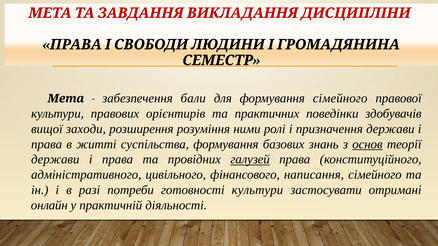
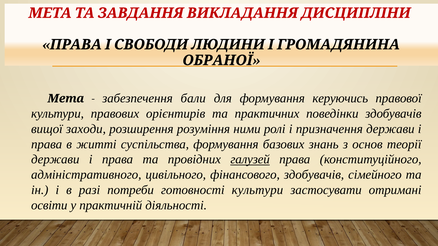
СЕМЕСТР: СЕМЕСТР -> ОБРАНОЇ (218, 60)
формування сімейного: сімейного -> керуючись (340, 98)
основ underline: present -> none (367, 144)
фінансового написання: написання -> здобувачів (314, 175)
онлайн: онлайн -> освіти (49, 206)
